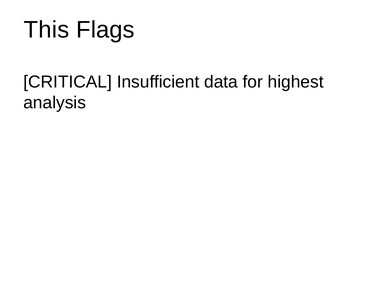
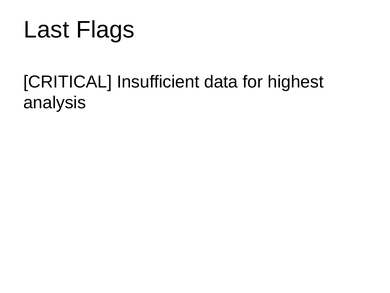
This: This -> Last (46, 30)
